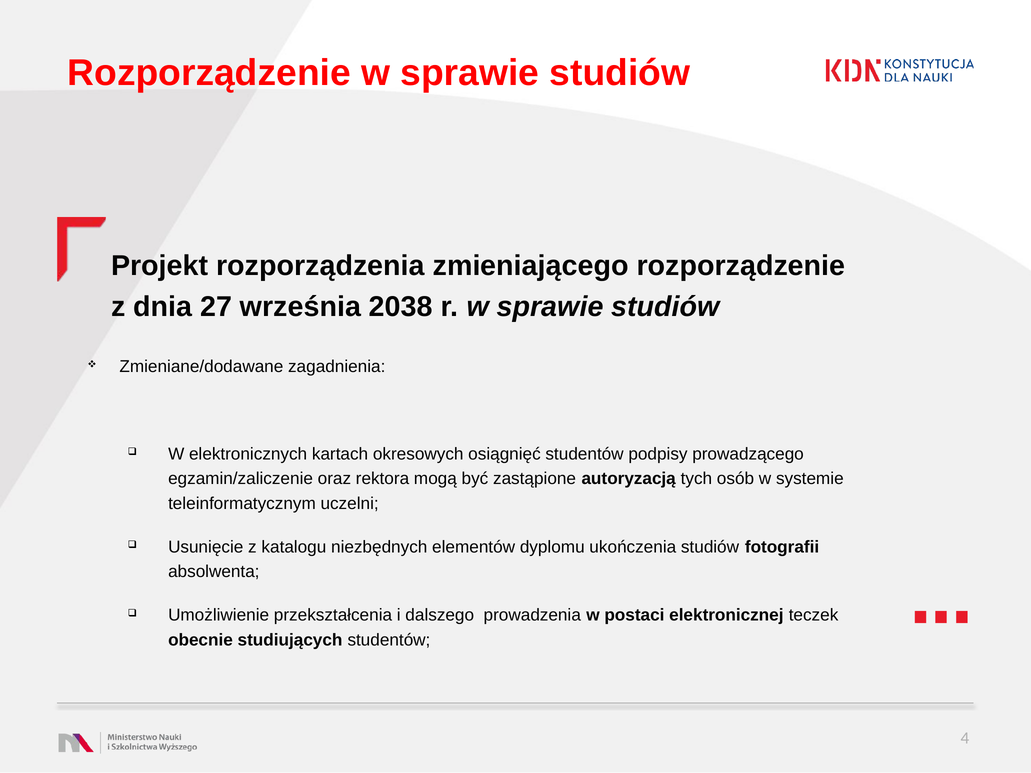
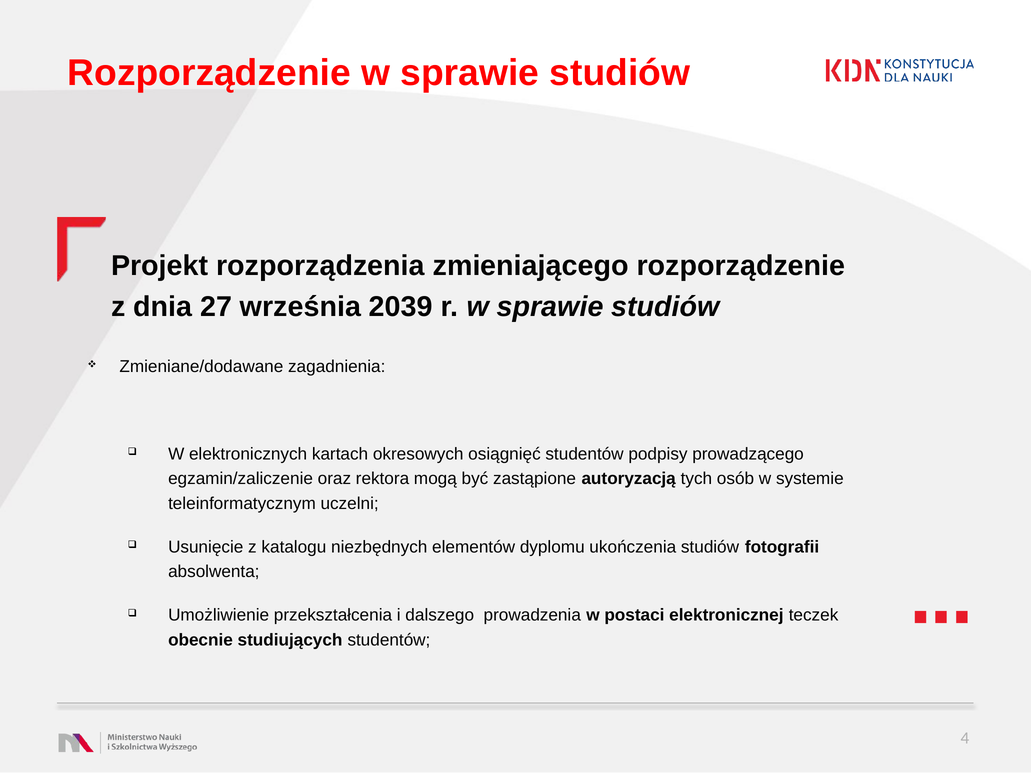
2038: 2038 -> 2039 (401, 307)
